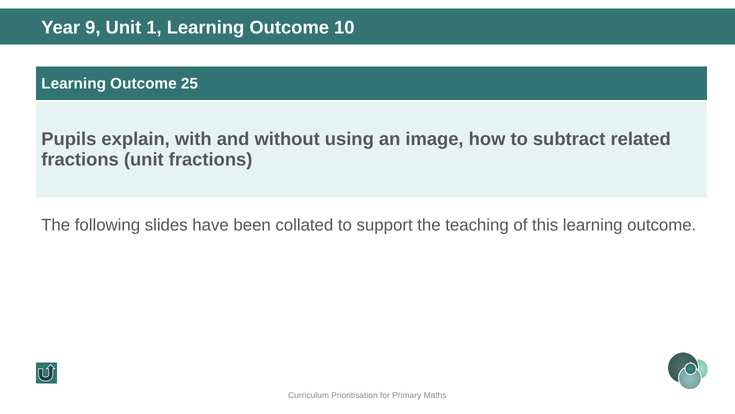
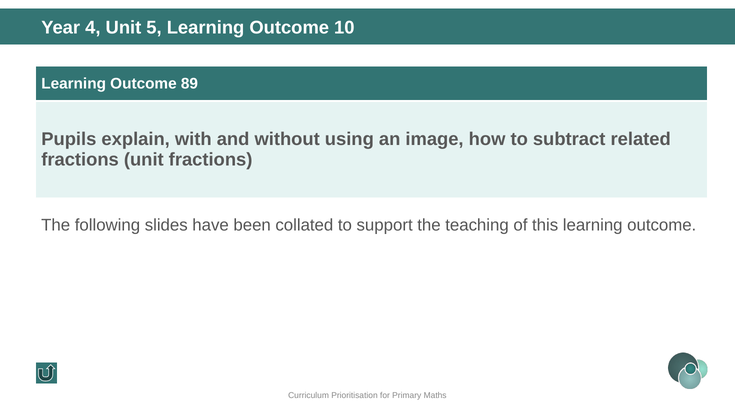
9: 9 -> 4 (93, 27)
1: 1 -> 5 (154, 27)
25: 25 -> 89 (189, 84)
